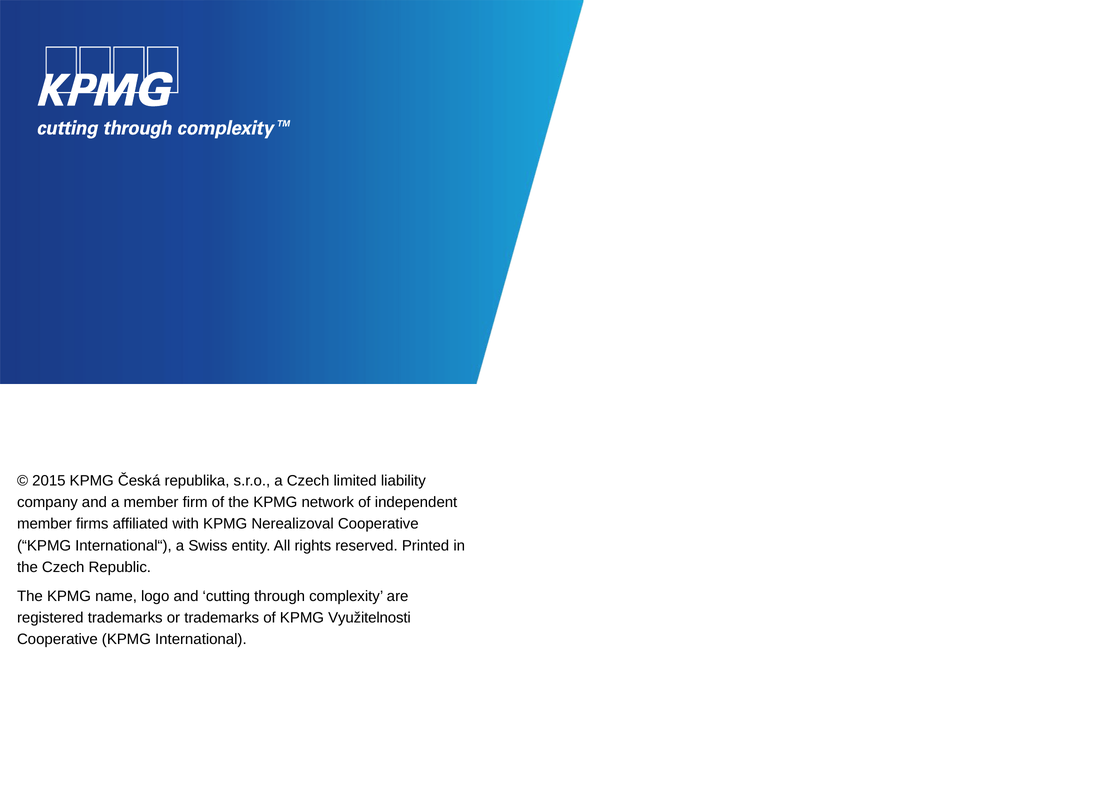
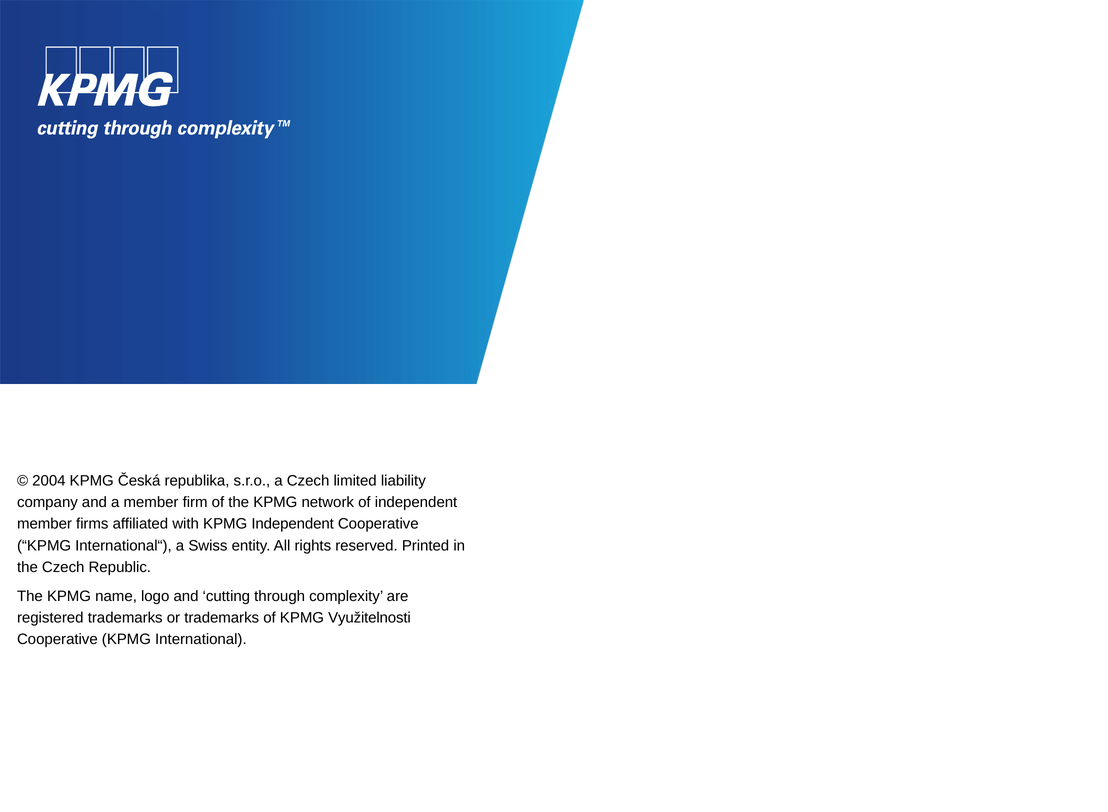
2015: 2015 -> 2004 (49, 481)
KPMG Nerealizoval: Nerealizoval -> Independent (293, 524)
